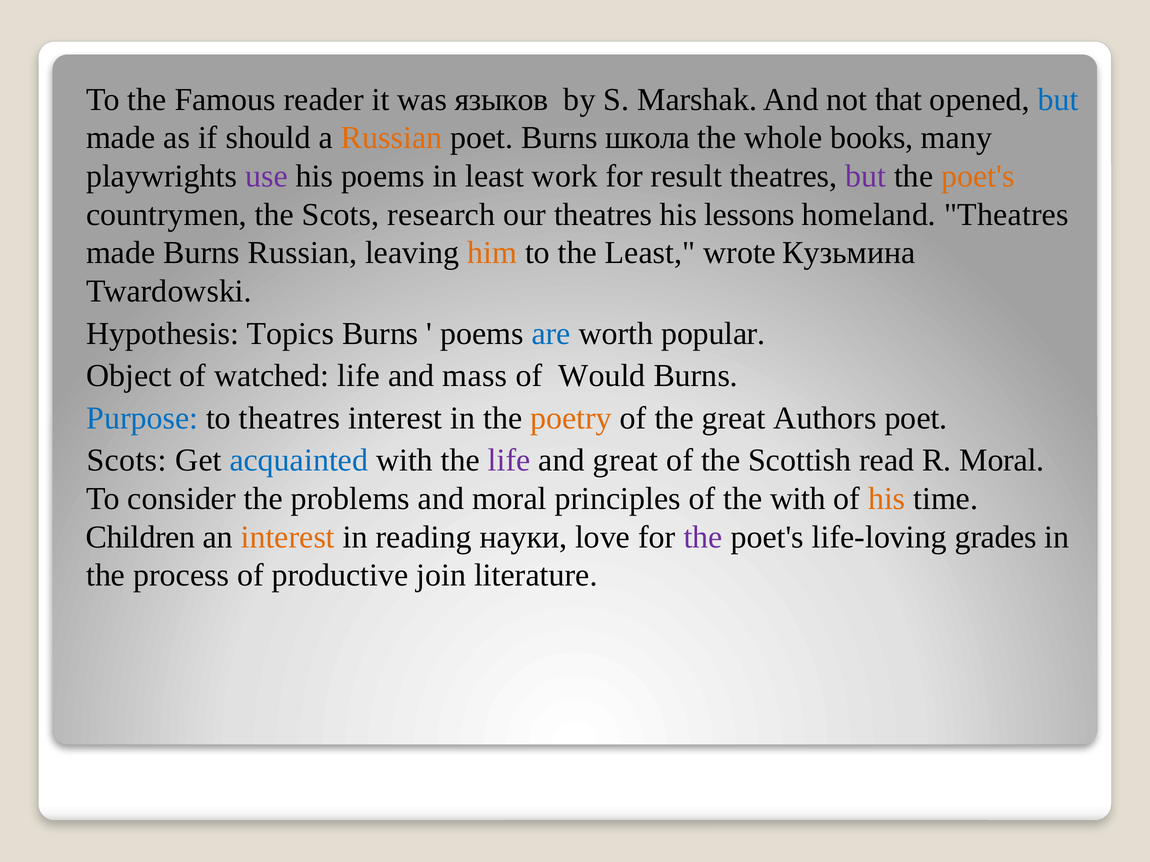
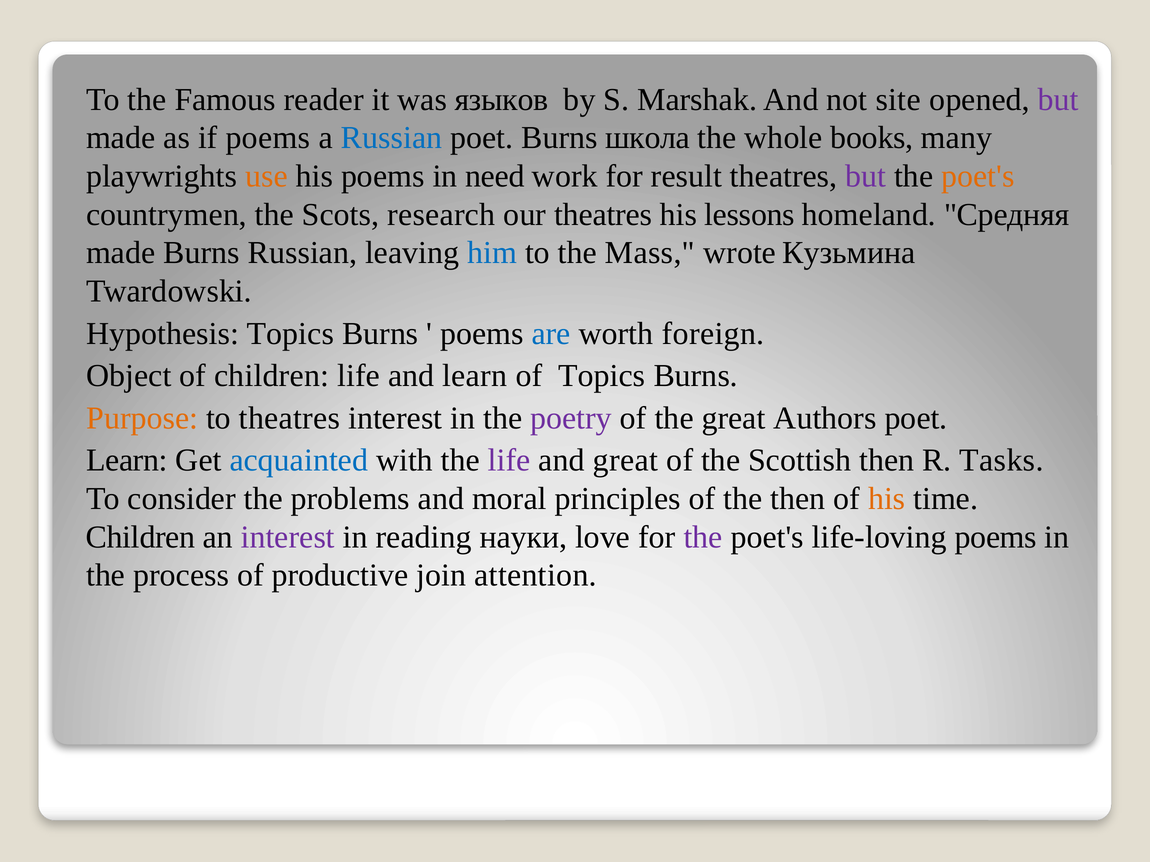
that: that -> site (898, 100)
but colour: blue -> purple (1058, 100)
if should: should -> poems (268, 138)
Russian colour: orange -> blue (392, 138)
use colour: purple -> orange (266, 176)
in least: least -> need (495, 176)
homeland Theatres: Theatres -> Средняя (1007, 215)
him colour: orange -> blue (492, 253)
the Least: Least -> Mass (650, 253)
popular: popular -> foreign (713, 334)
of watched: watched -> children (272, 376)
and mass: mass -> learn (475, 376)
of Would: Would -> Topics (602, 376)
Purpose colour: blue -> orange (142, 418)
poetry colour: orange -> purple (571, 418)
Scots: Scots -> Learn (127, 461)
Scottish read: read -> then (887, 461)
R Moral: Moral -> Tasks (1002, 461)
the with: with -> then (798, 499)
interest colour: orange -> purple (288, 537)
life-loving grades: grades -> poems (996, 537)
literature: literature -> attention (536, 576)
